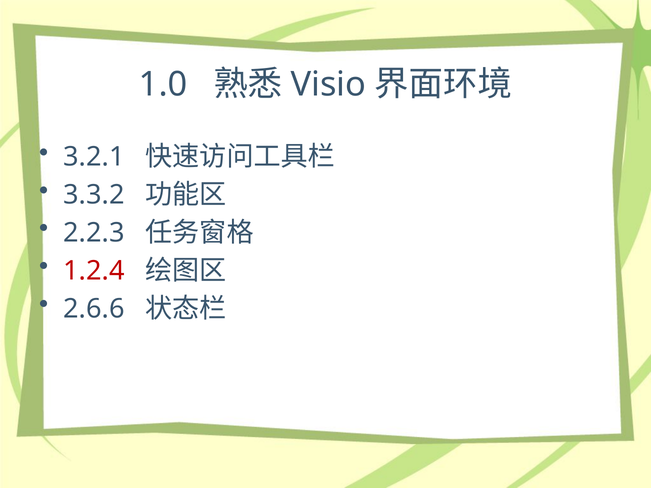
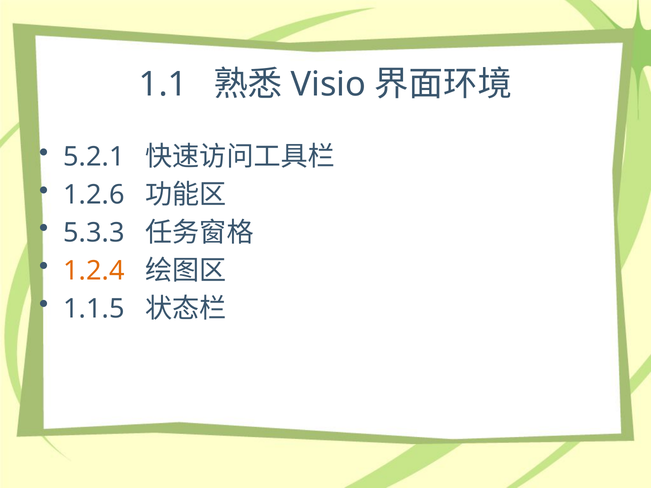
1.0: 1.0 -> 1.1 (163, 84)
3.2.1: 3.2.1 -> 5.2.1 (94, 157)
3.3.2: 3.3.2 -> 1.2.6 (94, 195)
2.2.3: 2.2.3 -> 5.3.3 (94, 233)
1.2.4 colour: red -> orange (94, 271)
2.6.6: 2.6.6 -> 1.1.5 (94, 309)
